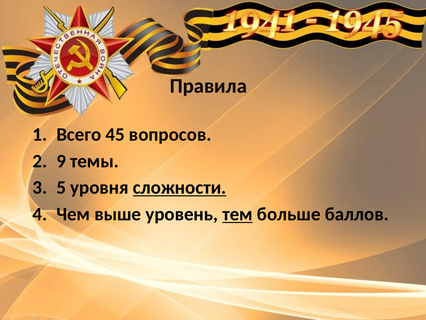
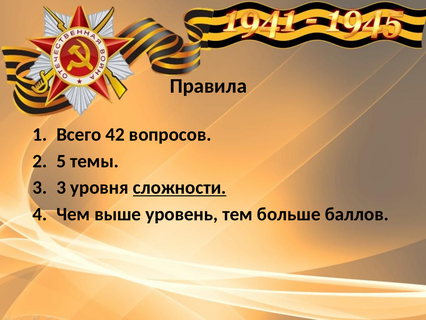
45: 45 -> 42 (115, 134)
9: 9 -> 5 (61, 161)
3 5: 5 -> 3 (61, 187)
тем underline: present -> none (238, 214)
